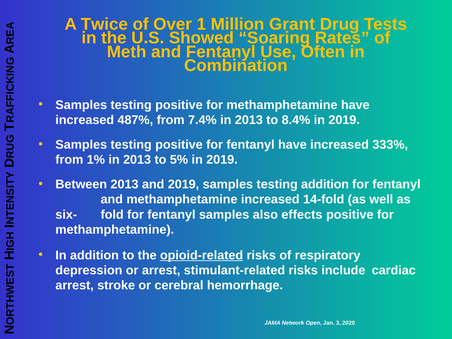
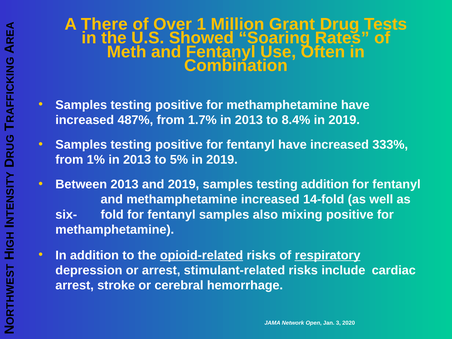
Twice: Twice -> There (104, 24)
7.4%: 7.4% -> 1.7% (202, 120)
effects: effects -> mixing (302, 215)
respiratory underline: none -> present (328, 255)
